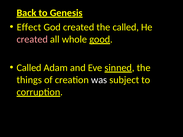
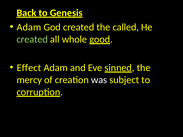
Effect: Effect -> Adam (29, 27)
created colour: pink -> light green (32, 39)
Called: Called -> Effect (29, 68)
things: things -> mercy (29, 80)
